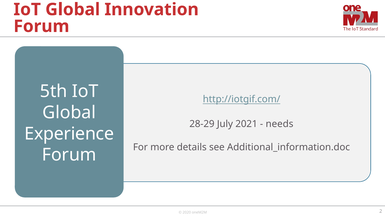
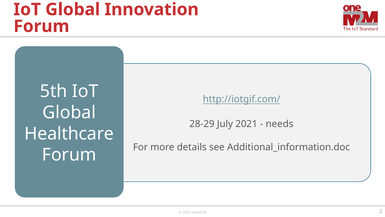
Experience: Experience -> Healthcare (69, 133)
